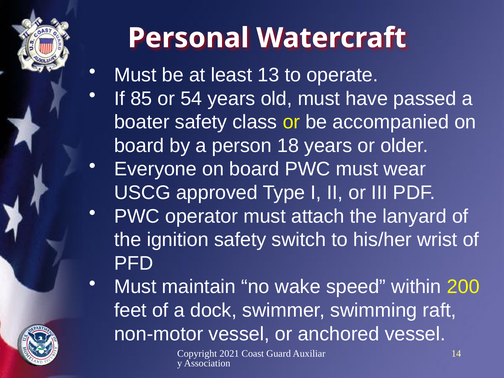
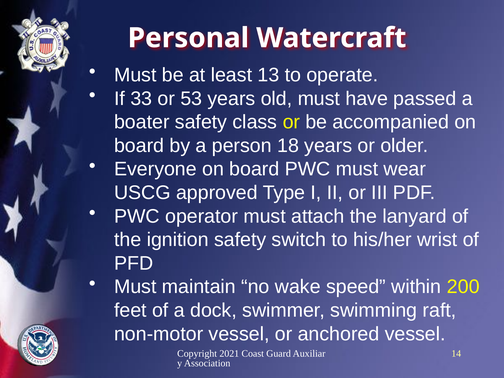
85: 85 -> 33 (141, 99)
54: 54 -> 53 (191, 99)
